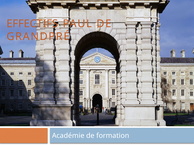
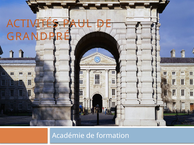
EFFECTIFS: EFFECTIFS -> ACTIVITÉS (32, 24)
